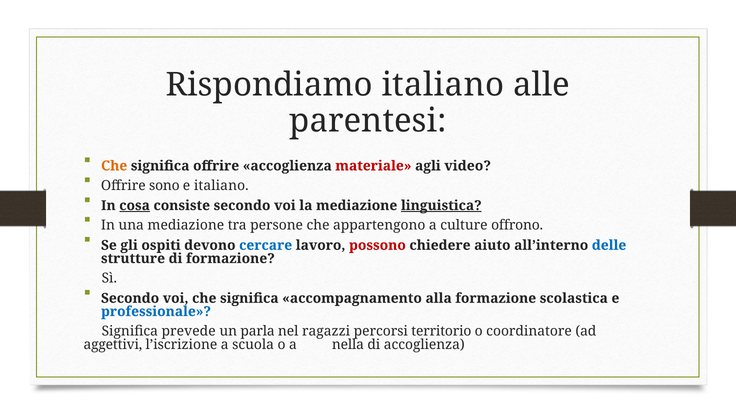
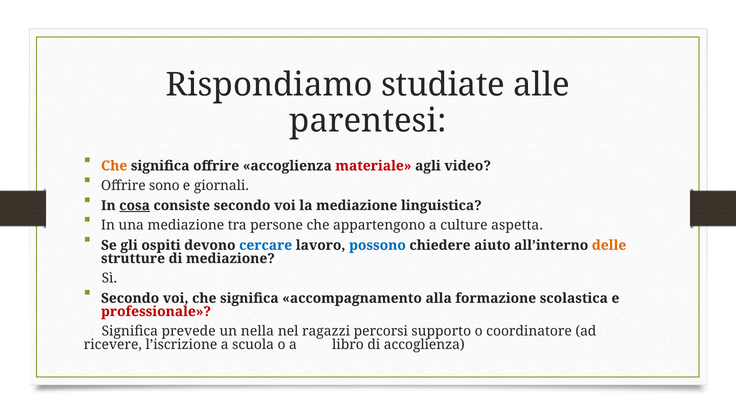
Rispondiamo italiano: italiano -> studiate (443, 85)
e italiano: italiano -> giornali (221, 186)
linguistica underline: present -> none (441, 206)
offrono: offrono -> aspetta (517, 225)
possono colour: red -> blue (377, 245)
delle colour: blue -> orange (609, 245)
di formazione: formazione -> mediazione (230, 259)
professionale colour: blue -> red (156, 312)
parla: parla -> nella (257, 331)
territorio: territorio -> supporto (441, 331)
aggettivi: aggettivi -> ricevere (113, 345)
nella: nella -> libro (348, 345)
